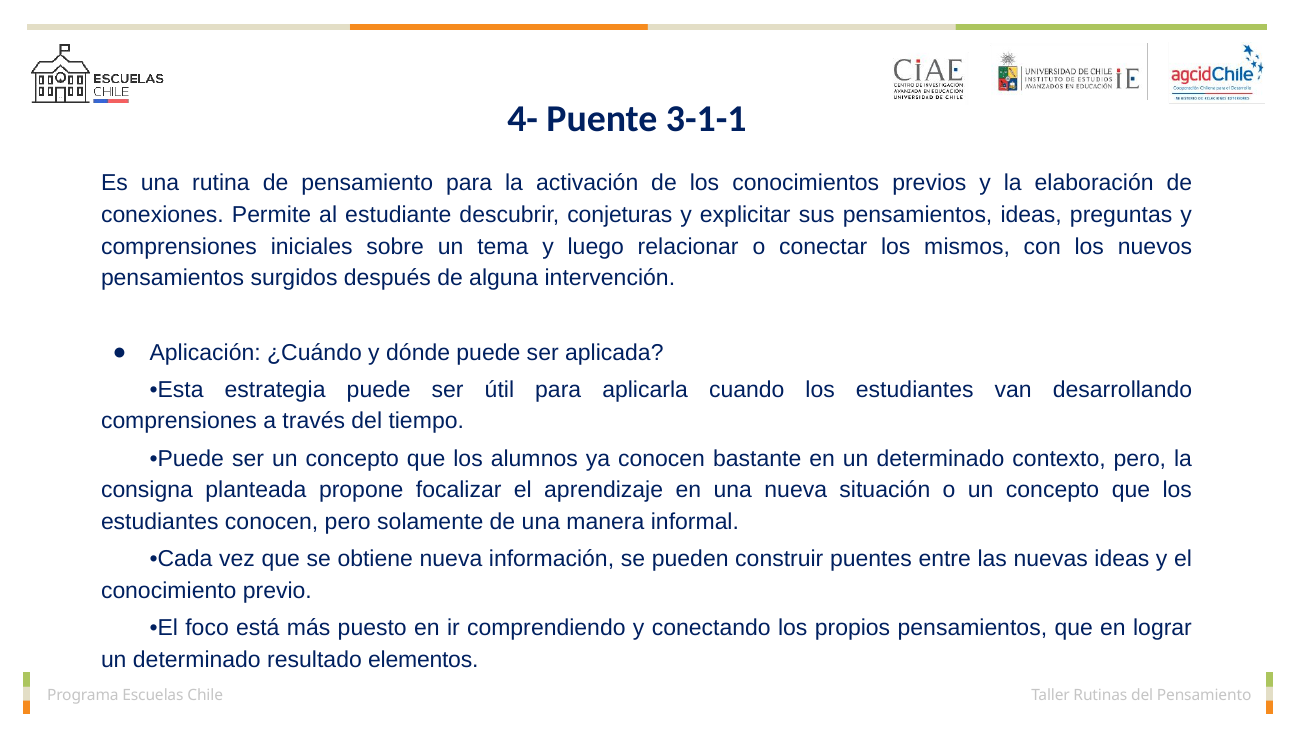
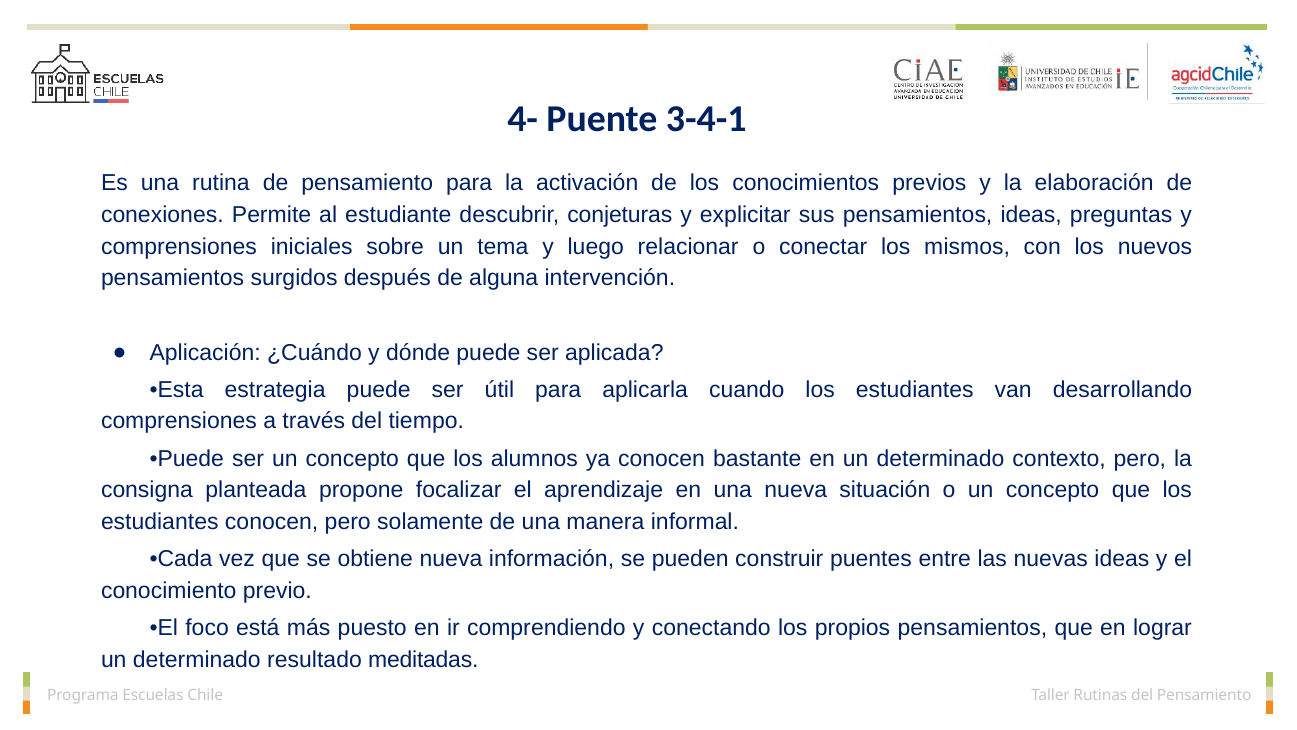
3-1-1: 3-1-1 -> 3-4-1 (706, 119)
elementos: elementos -> meditadas (423, 659)
